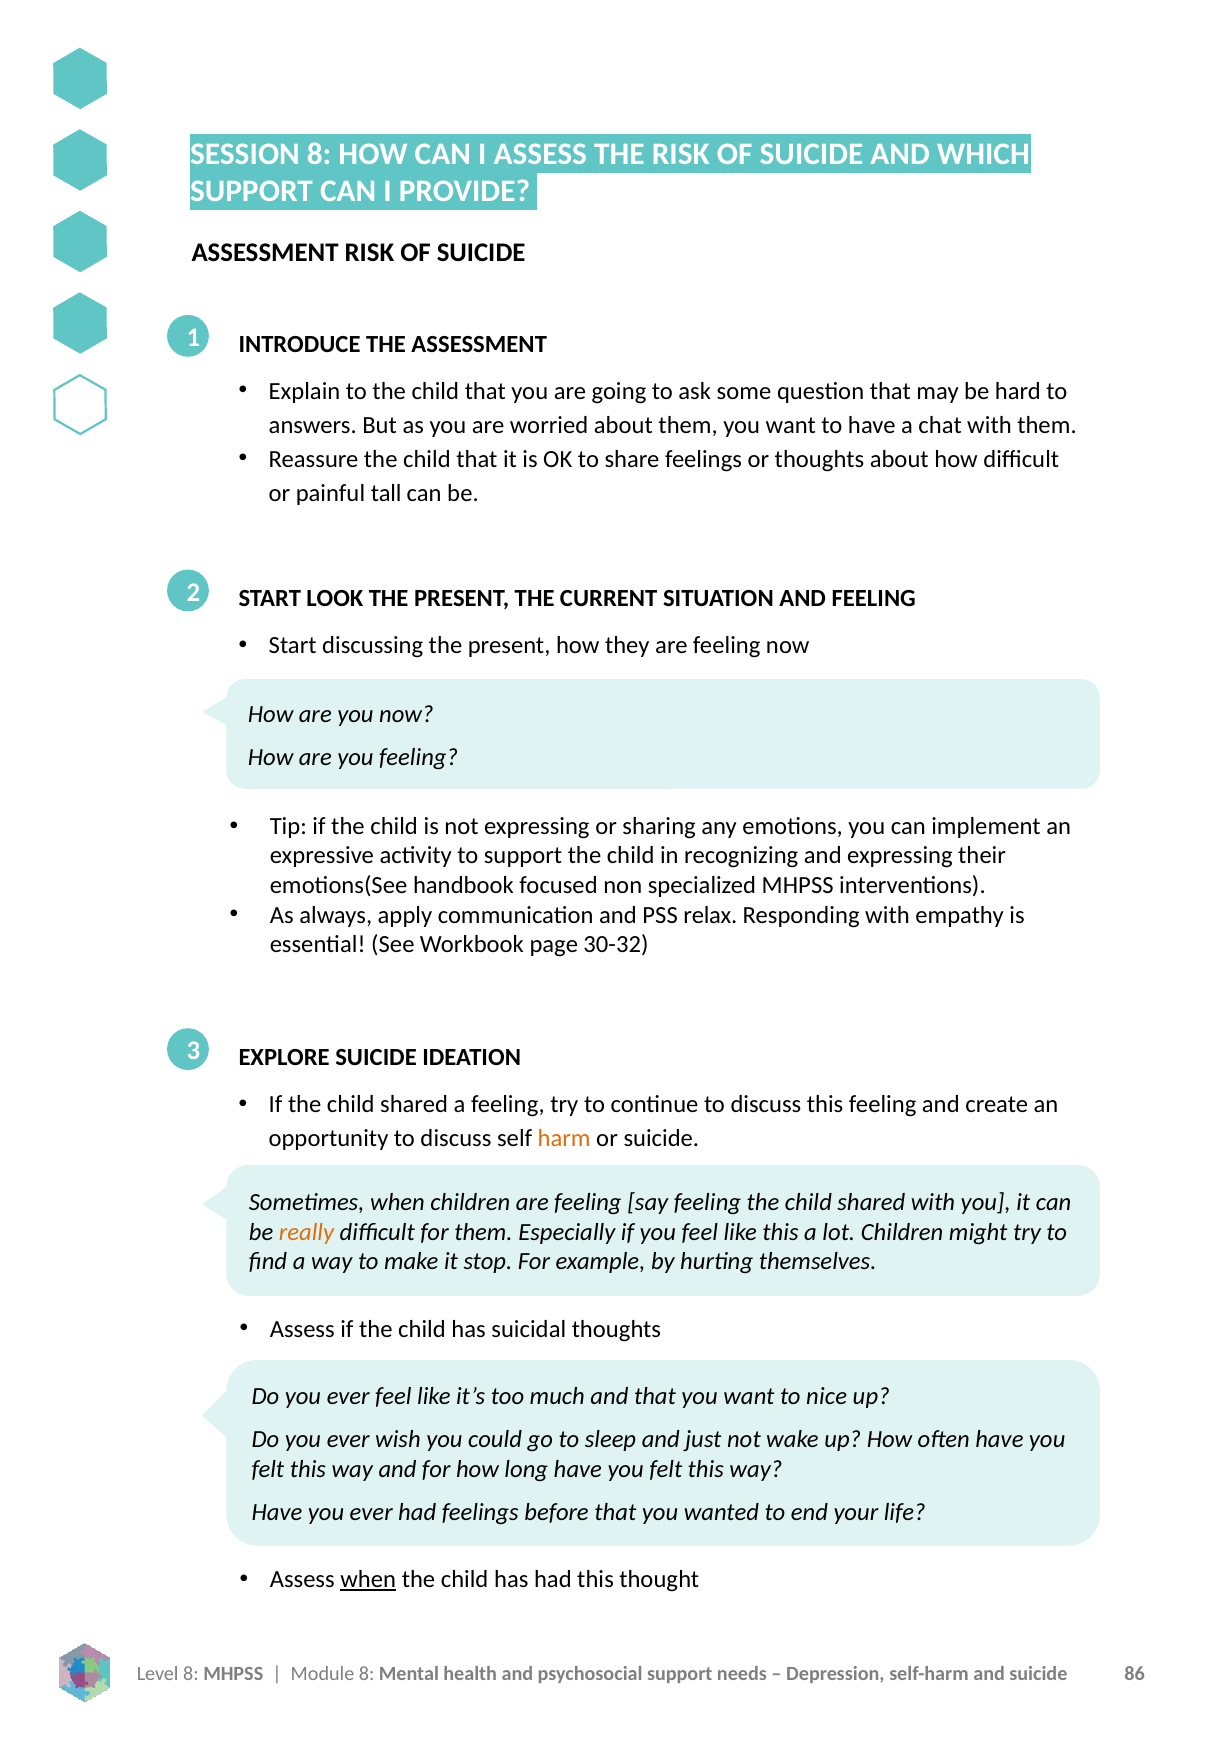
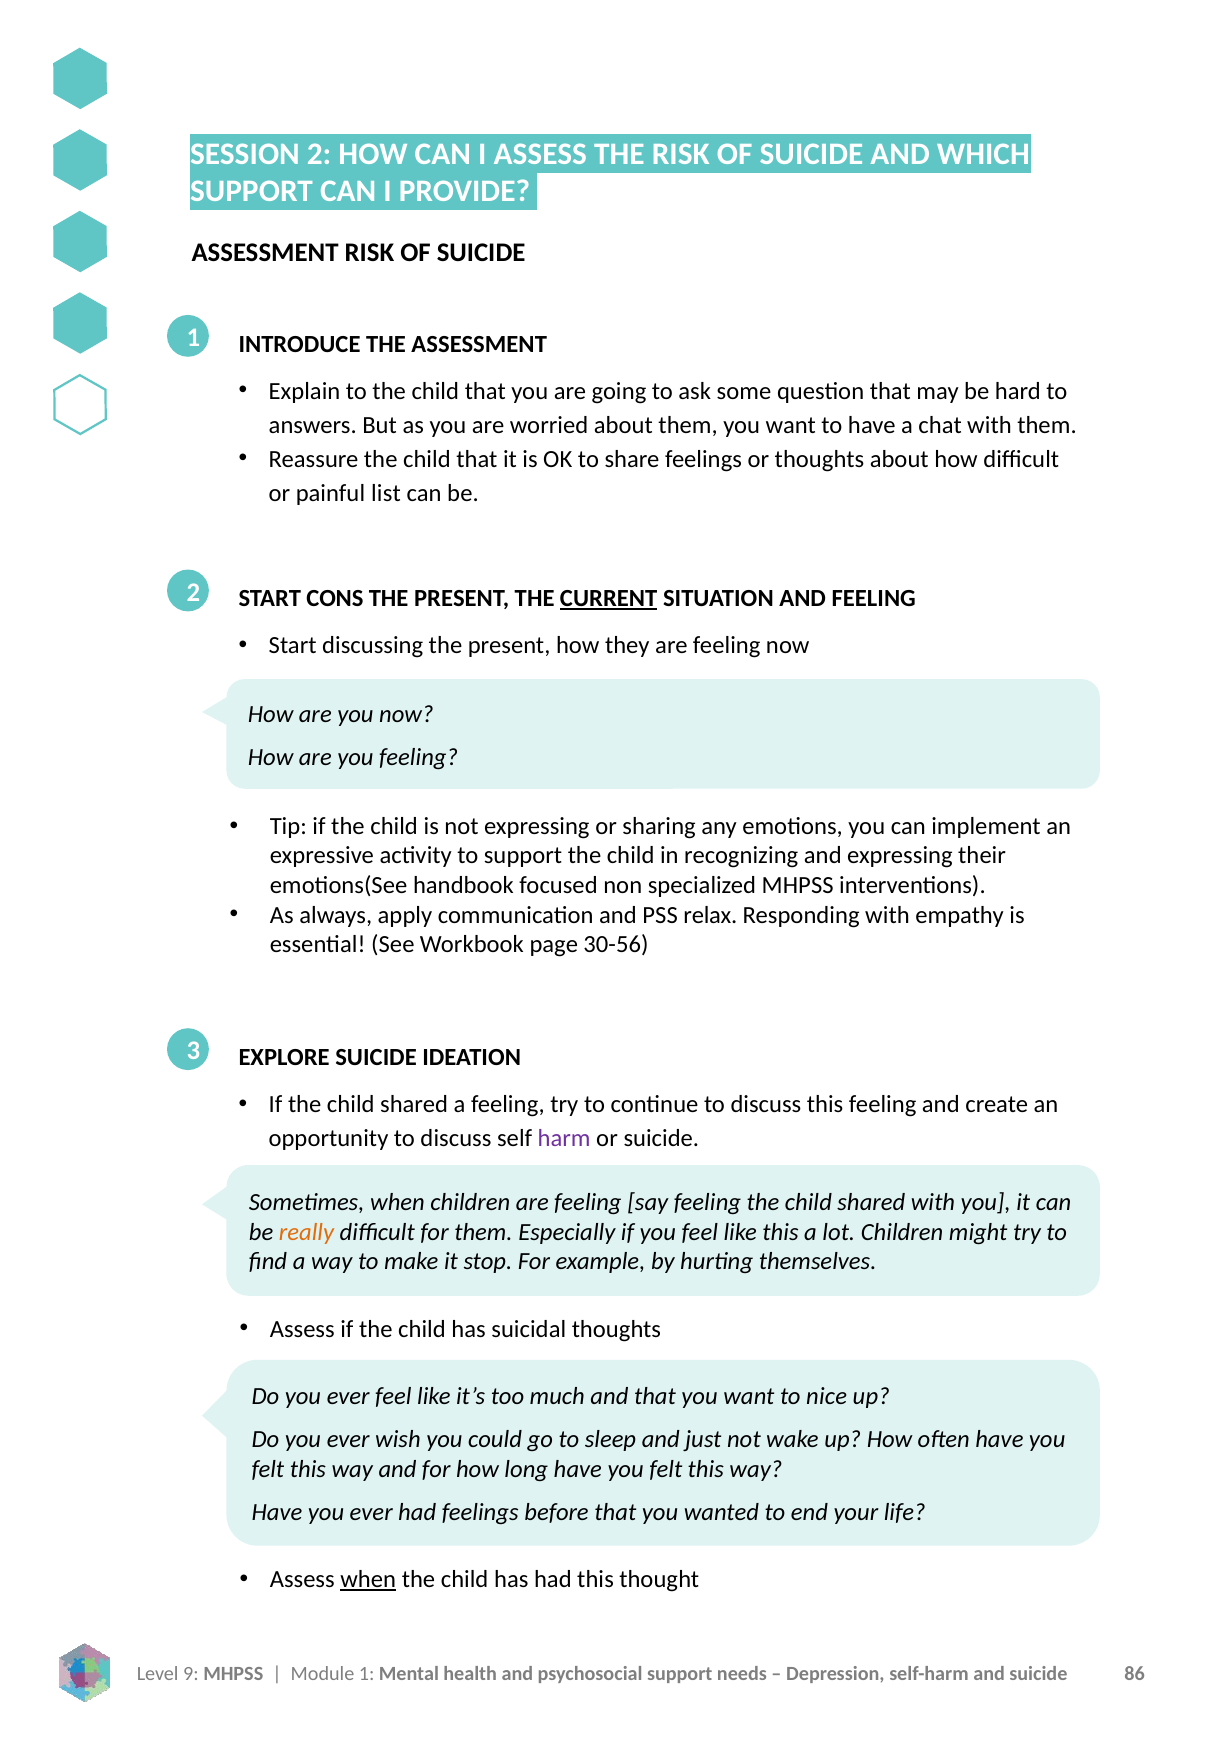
SESSION 8: 8 -> 2 (319, 154)
tall: tall -> list (386, 493)
LOOK: LOOK -> CONS (335, 598)
CURRENT underline: none -> present (609, 598)
30-32: 30-32 -> 30-56 (616, 944)
harm colour: orange -> purple (564, 1138)
8: 8 -> 9 (191, 1674)
8: 8 -> 1 (367, 1674)
